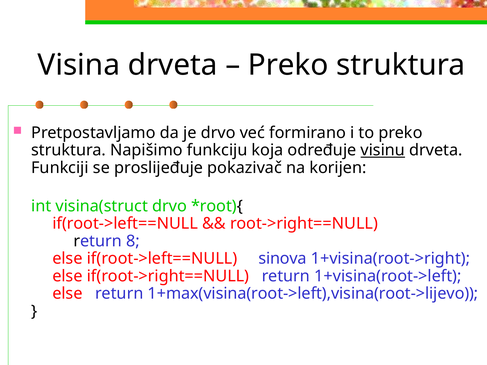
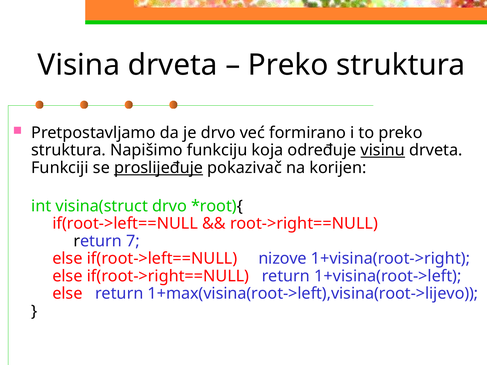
proslijeđuje underline: none -> present (159, 168)
8: 8 -> 7 (133, 241)
sinova: sinova -> nizove (283, 259)
